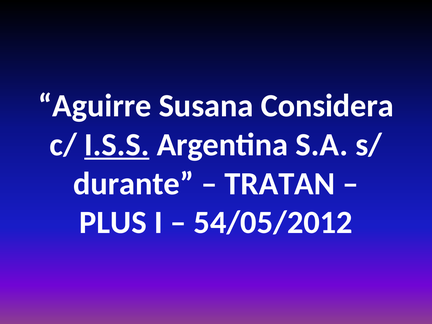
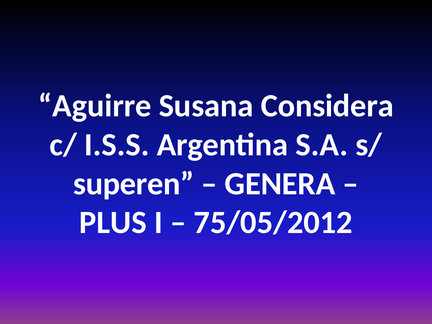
I.S.S underline: present -> none (117, 145)
durante: durante -> superen (134, 184)
TRATAN: TRATAN -> GENERA (280, 184)
54/05/2012: 54/05/2012 -> 75/05/2012 (273, 223)
